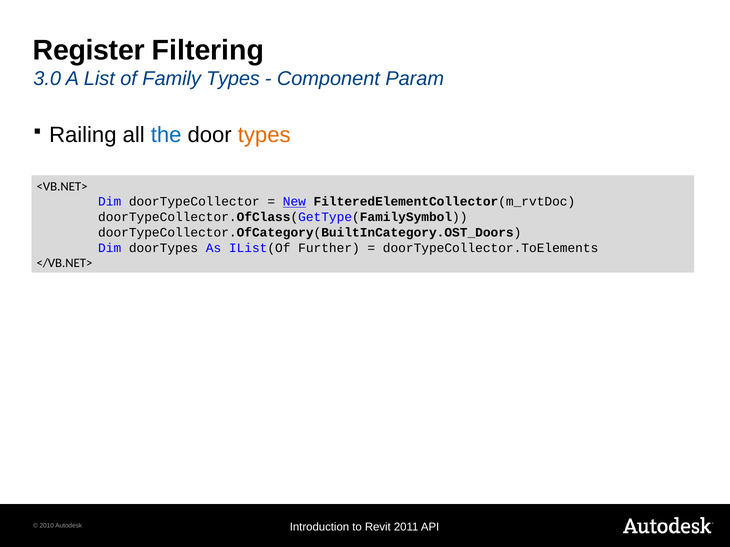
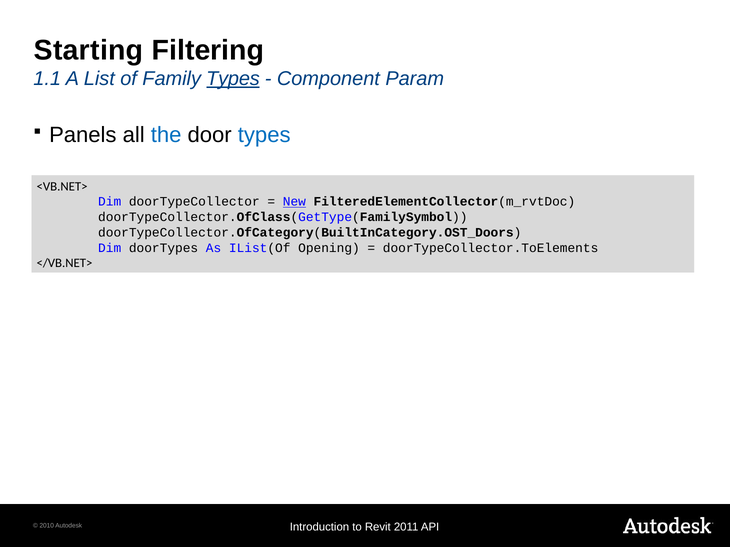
Register: Register -> Starting (89, 50)
3.0: 3.0 -> 1.1 (47, 79)
Types underline: none -> present (233, 79)
Railing: Railing -> Panels (83, 135)
types colour: orange -> blue (264, 135)
Further: Further -> Opening (329, 248)
